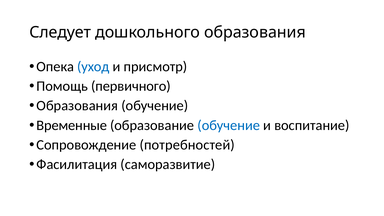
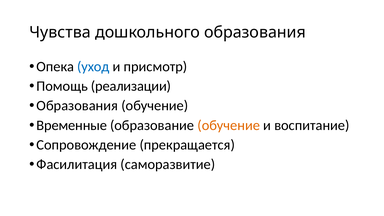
Следует: Следует -> Чувства (60, 32)
первичного: первичного -> реализации (131, 86)
обучение colour: blue -> orange (229, 125)
потребностей: потребностей -> прекращается (187, 145)
